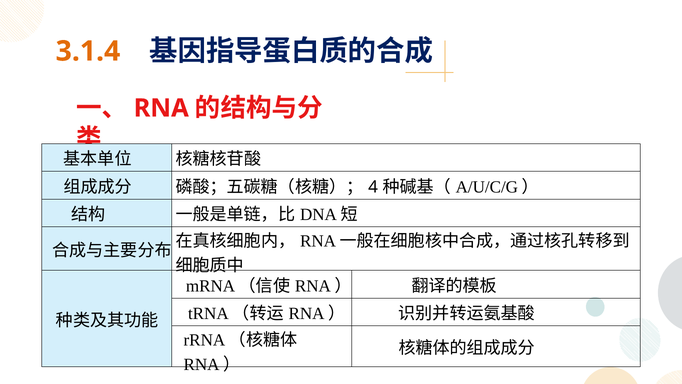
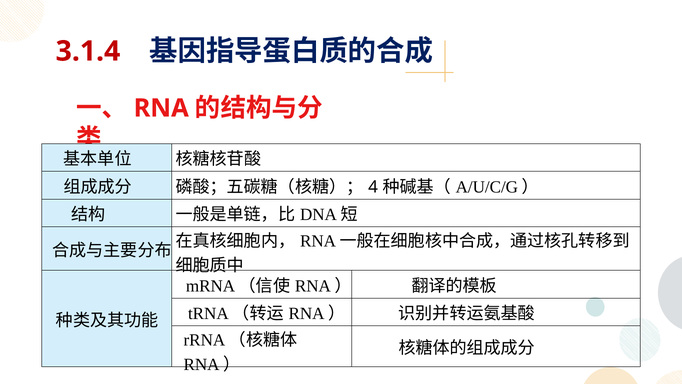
3.1.4 colour: orange -> red (88, 51)
